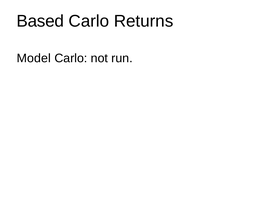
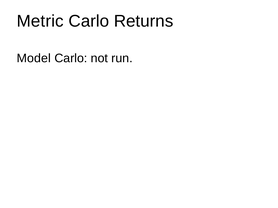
Based: Based -> Metric (40, 21)
